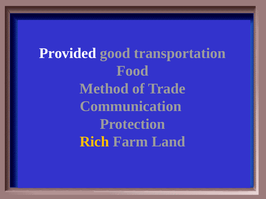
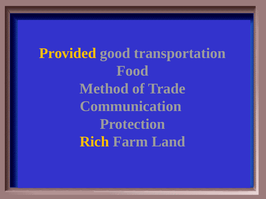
Provided colour: white -> yellow (68, 53)
